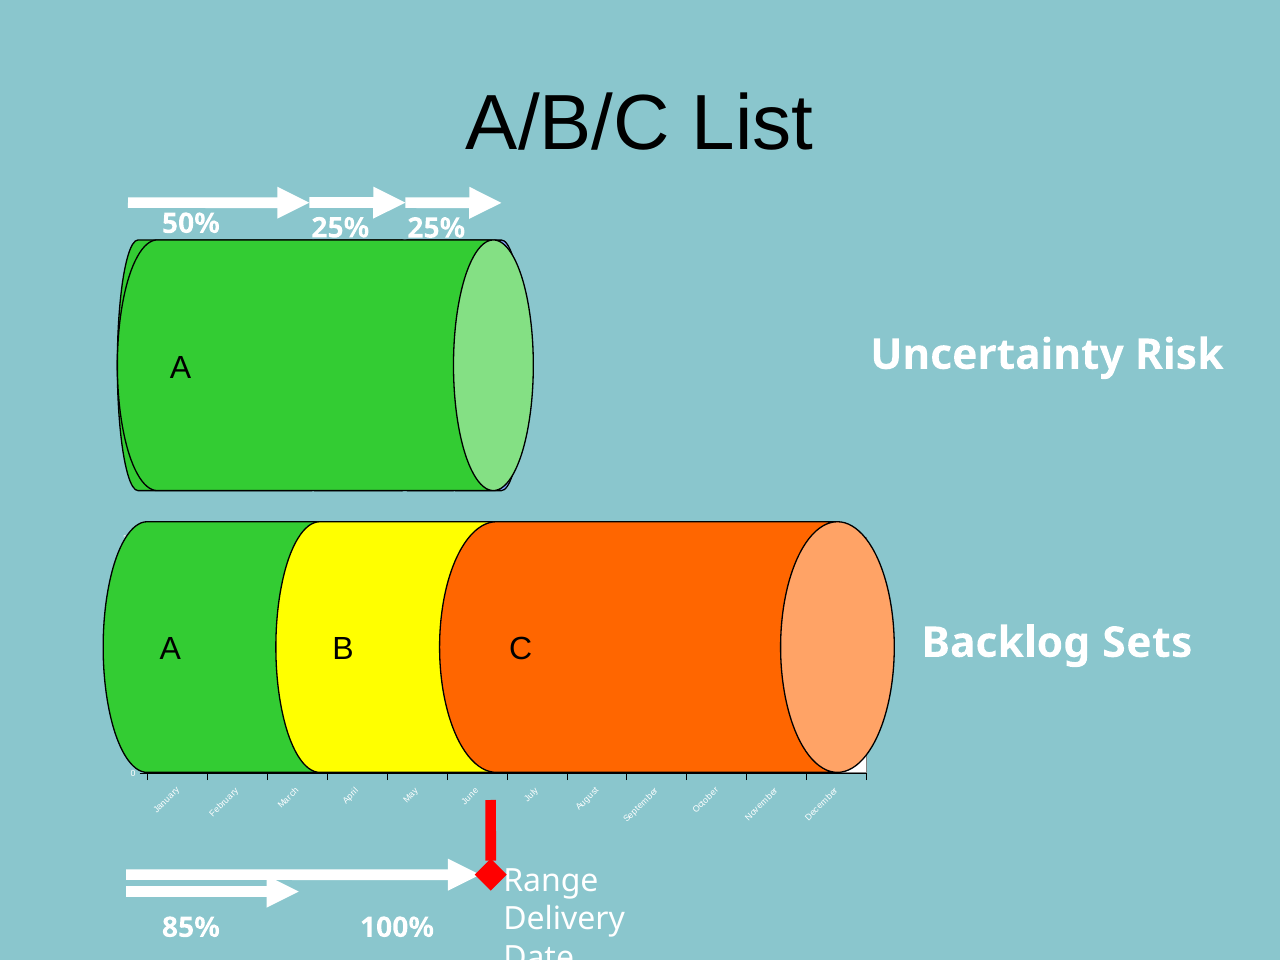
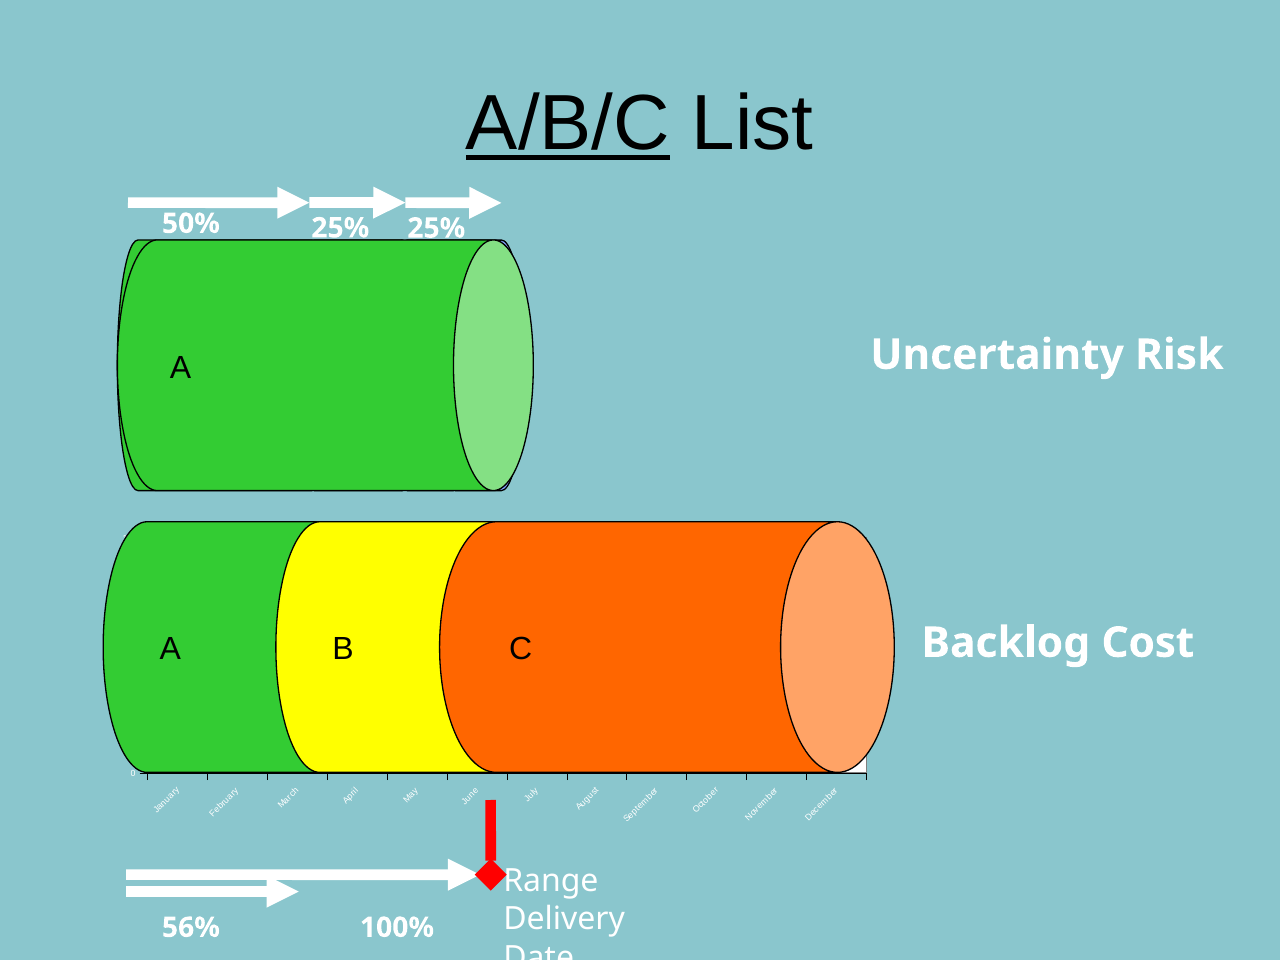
A/B/C underline: none -> present (568, 124)
Sets: Sets -> Cost (1148, 643)
85%: 85% -> 56% (191, 928)
